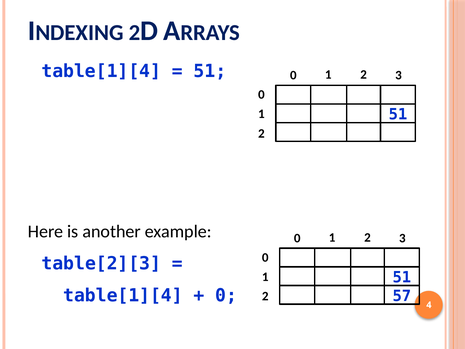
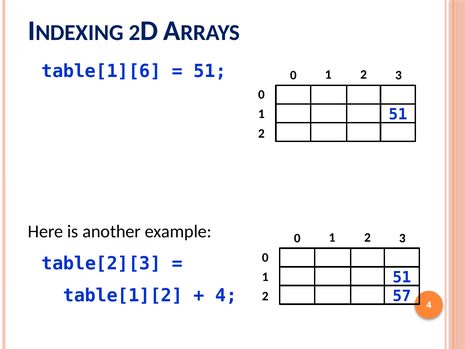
table[1][4: table[1][4 -> table[1][6 (101, 71)
table[1][4: table[1][4 -> table[1][2 (123, 295)
0: 0 -> 4 (226, 295)
